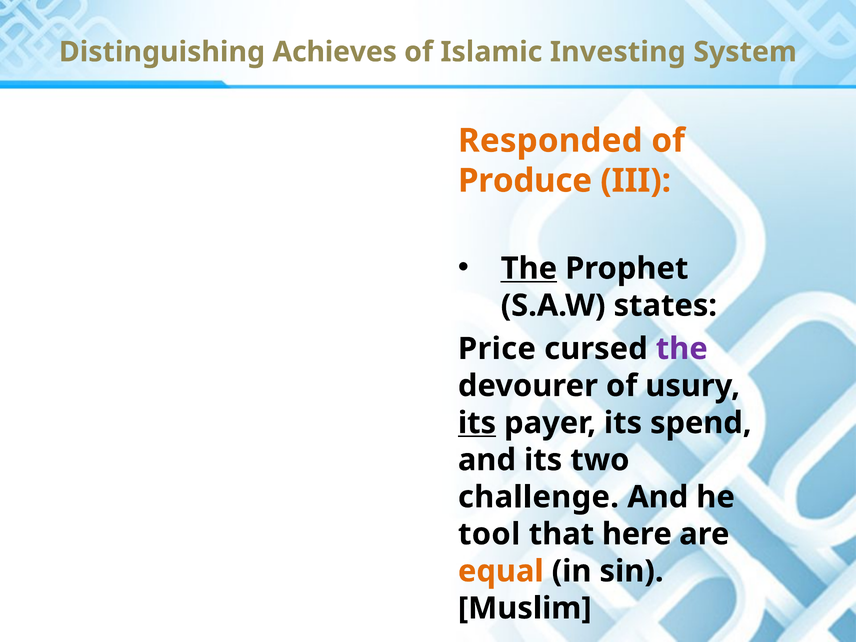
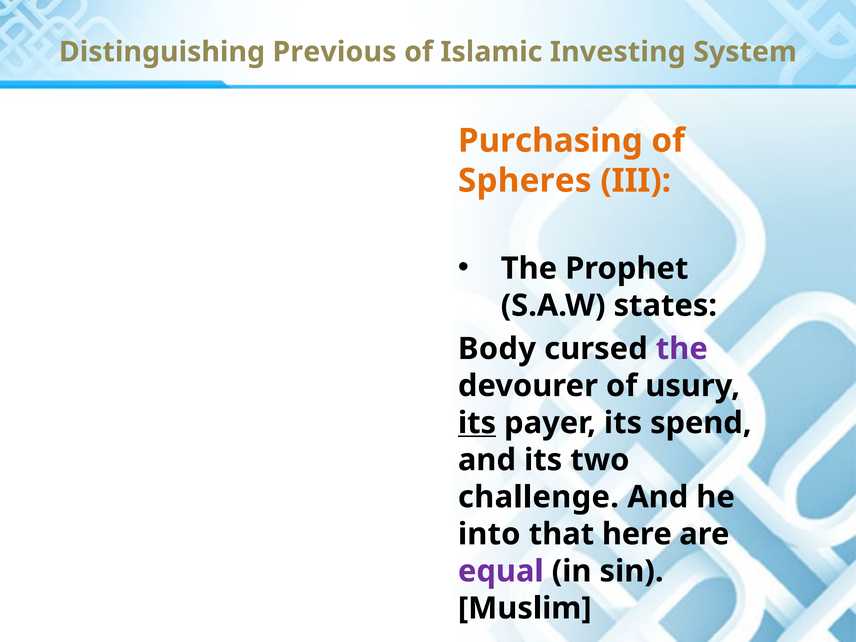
Achieves: Achieves -> Previous (335, 52)
Responded: Responded -> Purchasing (550, 141)
Produce: Produce -> Spheres (525, 181)
The underline: present -> none (529, 268)
Price: Price -> Body (497, 349)
tool: tool -> into (489, 534)
equal colour: orange -> purple (501, 571)
